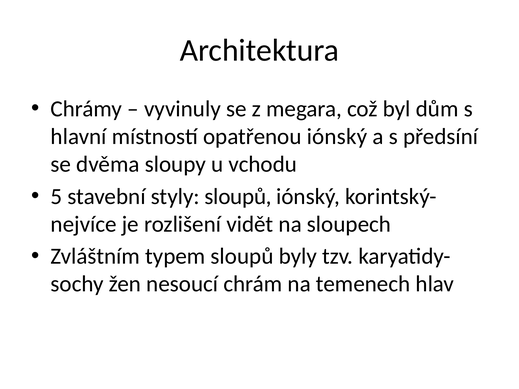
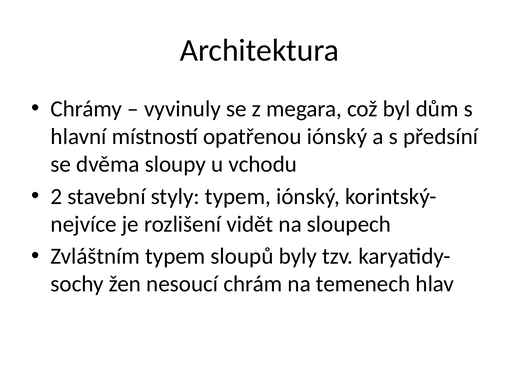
5: 5 -> 2 (56, 197)
styly sloupů: sloupů -> typem (238, 197)
